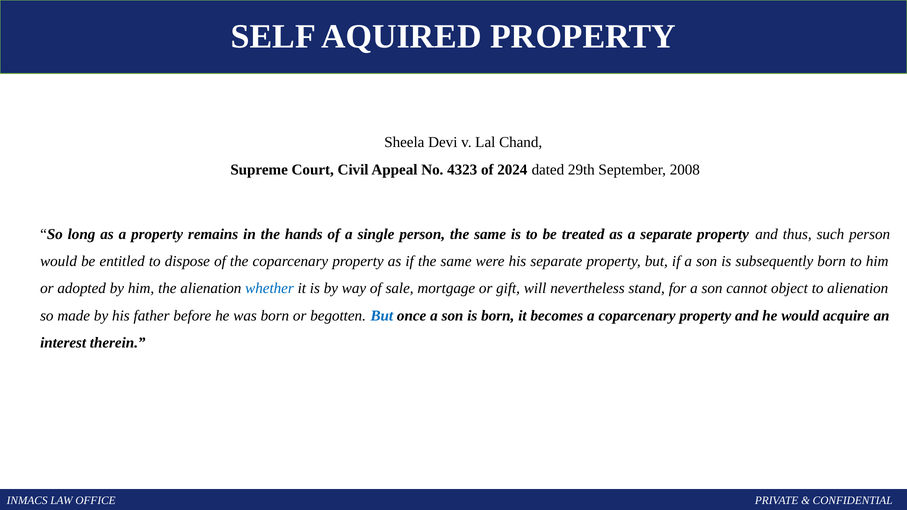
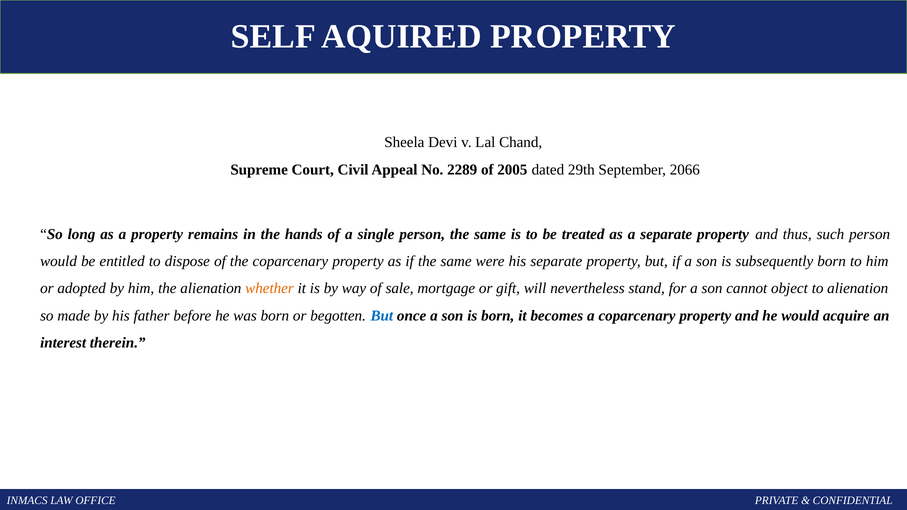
4323: 4323 -> 2289 (462, 170)
2024: 2024 -> 2005 (512, 170)
2008: 2008 -> 2066 (685, 170)
whether colour: blue -> orange (270, 289)
